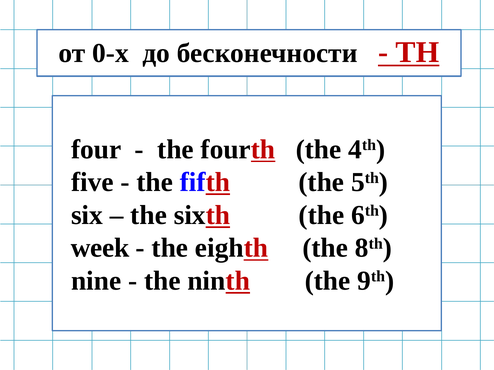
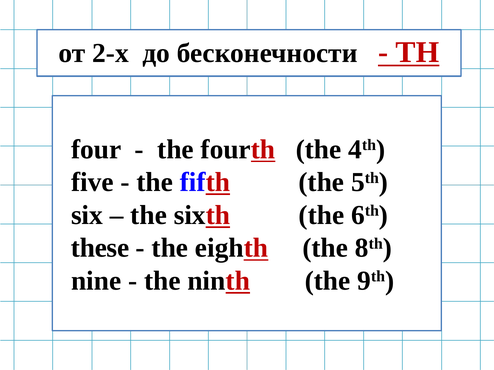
0-х: 0-х -> 2-х (110, 53)
week: week -> these (100, 248)
